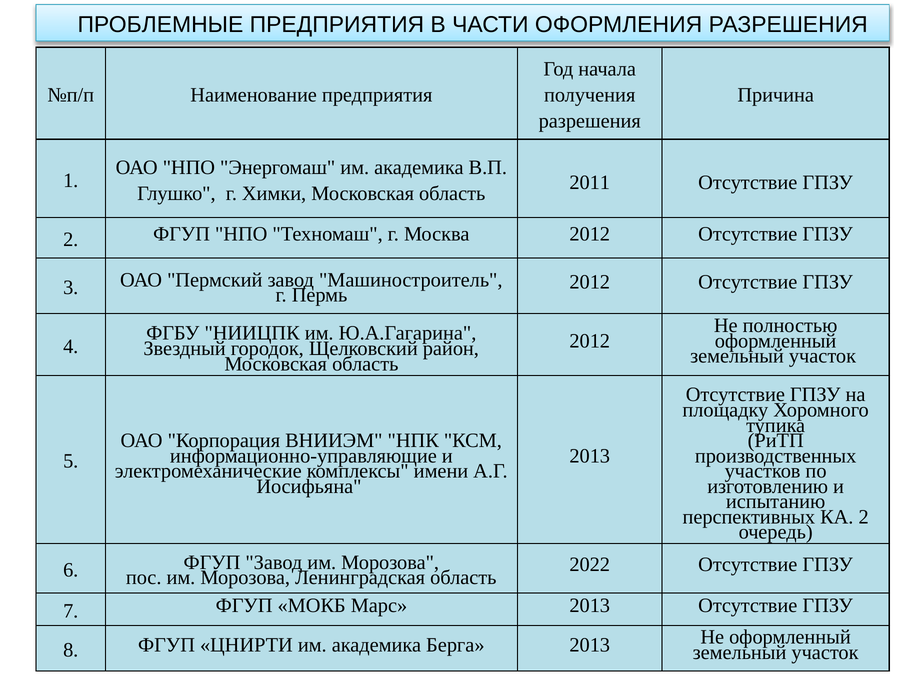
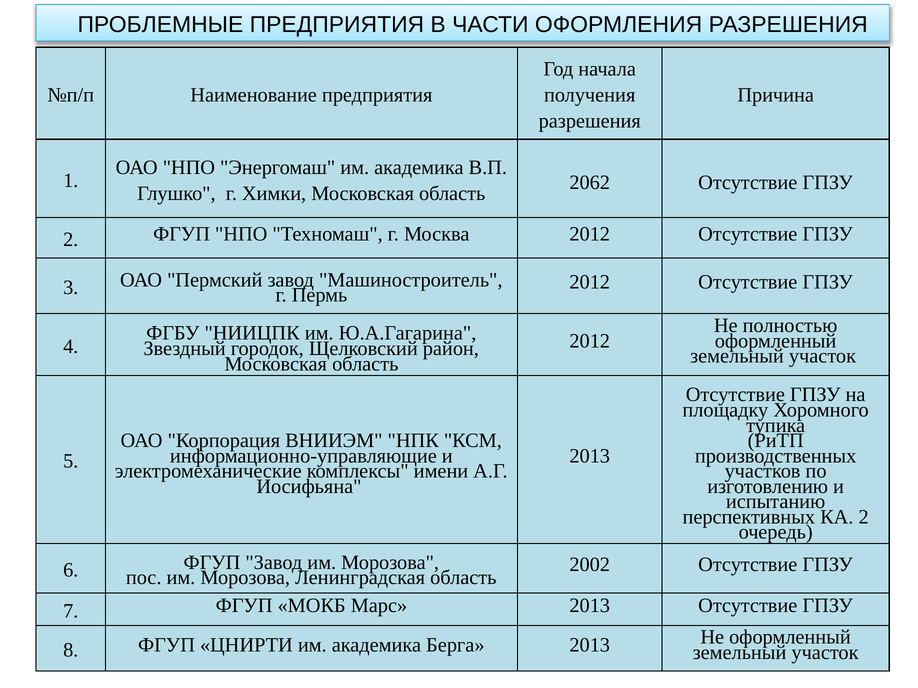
2011: 2011 -> 2062 (590, 183)
2022: 2022 -> 2002 (590, 565)
